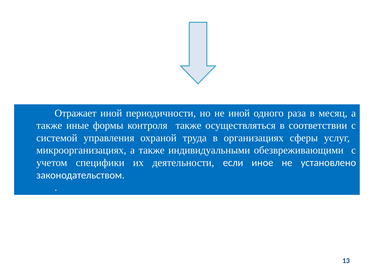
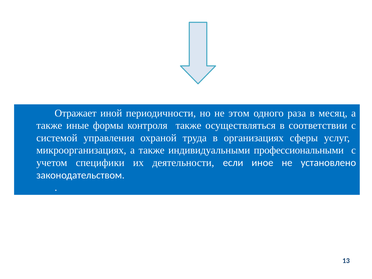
не иной: иной -> этом (239, 113)
обезвреживающими: обезвреживающими -> профессиональными (299, 150)
